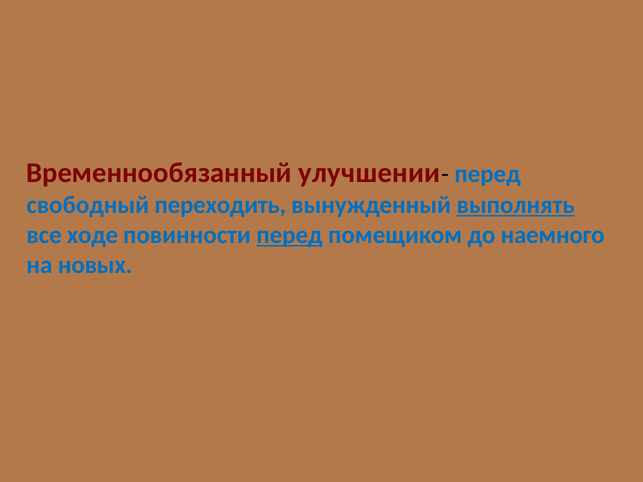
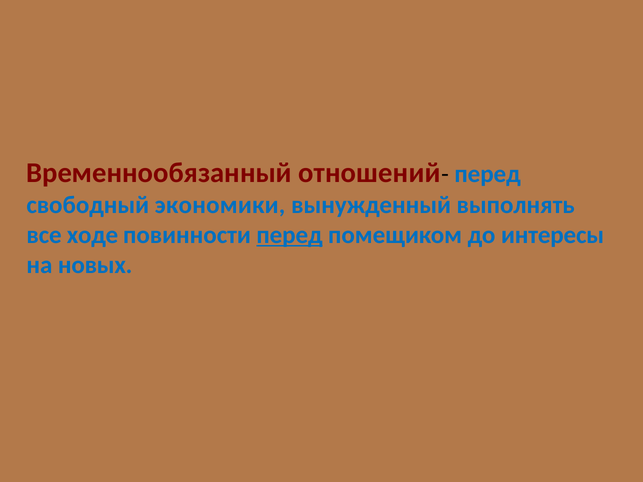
улучшении: улучшении -> отношений (369, 173)
переходить: переходить -> экономики (220, 205)
выполнять underline: present -> none (516, 205)
наемного: наемного -> интересы (553, 235)
